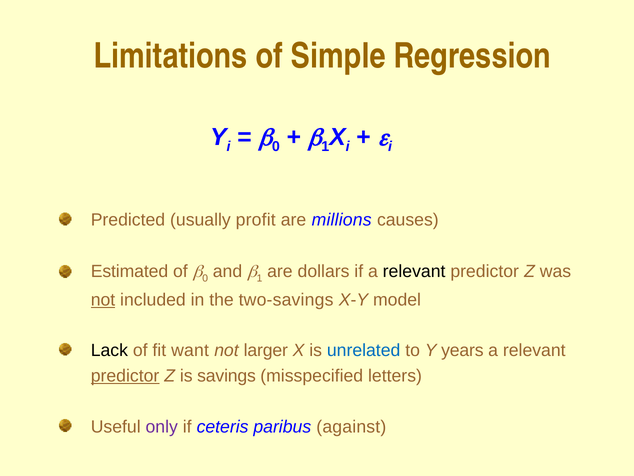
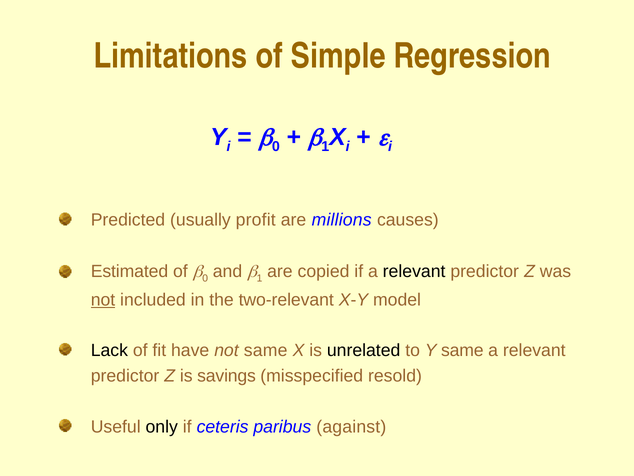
dollars: dollars -> copied (324, 271)
two-savings: two-savings -> two-relevant (286, 299)
want: want -> have (190, 350)
not larger: larger -> same (266, 350)
unrelated colour: blue -> black (364, 350)
Y years: years -> same (462, 350)
predictor underline: present -> none (125, 376)
letters: letters -> resold (395, 376)
only colour: purple -> black (162, 426)
